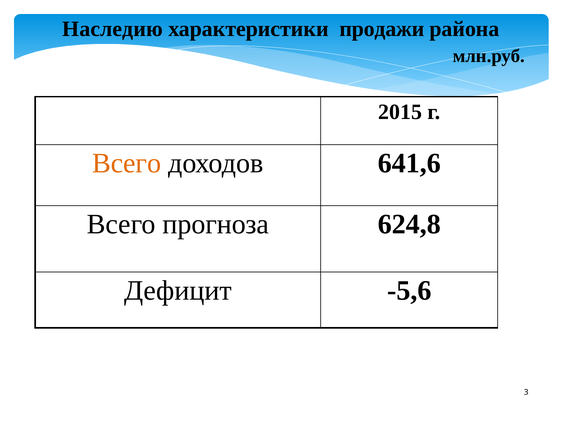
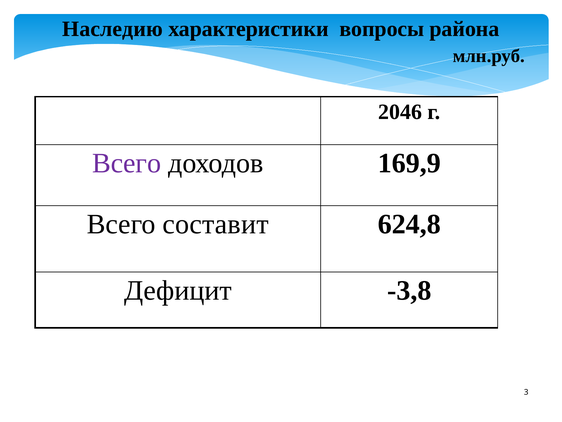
продажи: продажи -> вопросы (382, 29)
2015: 2015 -> 2046 (400, 112)
Всего colour: orange -> purple (127, 163)
641,6: 641,6 -> 169,9 (409, 163)
прогноза: прогноза -> составит (216, 224)
-5,6: -5,6 -> -3,8 (409, 290)
